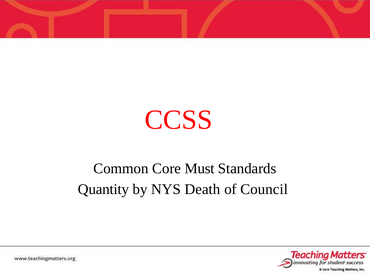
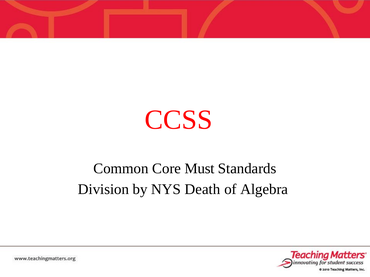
Quantity: Quantity -> Division (103, 190)
Council: Council -> Algebra (264, 190)
